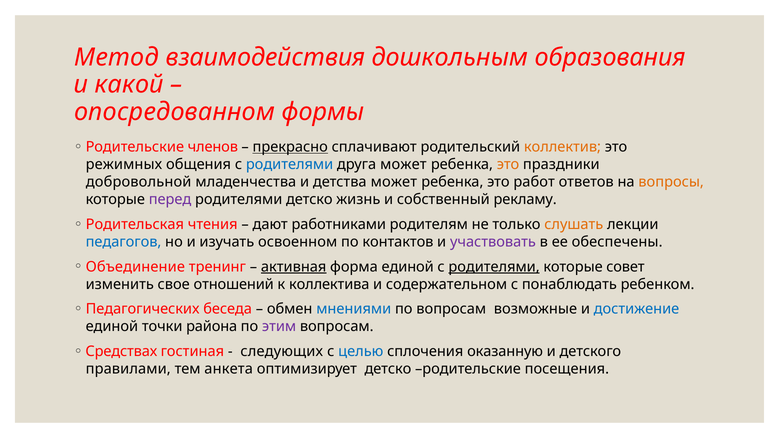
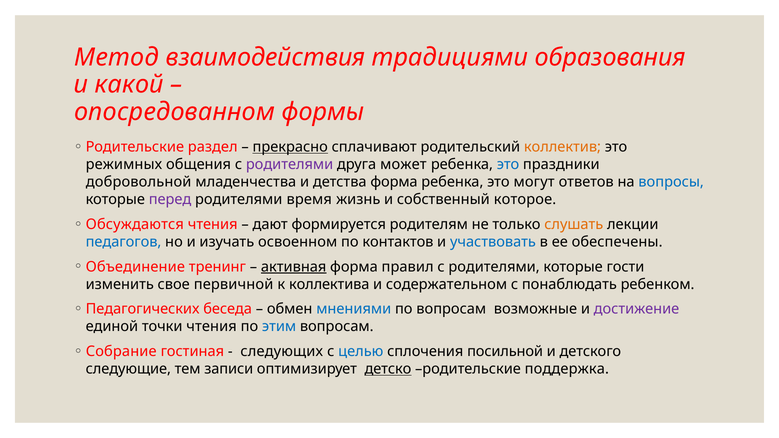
дошкольным: дошкольным -> традициями (450, 58)
членов: членов -> раздел (213, 147)
родителями colour: blue -> purple (290, 165)
это colour: orange -> blue (508, 165)
детства может: может -> форма (394, 182)
работ: работ -> могут (534, 182)
вопросы colour: orange -> blue (671, 182)
родителями детско: детско -> время (309, 200)
рекламу: рекламу -> которое (525, 200)
Родительская: Родительская -> Обсуждаются (135, 225)
работниками: работниками -> формируется (339, 225)
участвовать colour: purple -> blue (493, 242)
форма единой: единой -> правил (408, 267)
родителями underline: present -> none (494, 267)
совет: совет -> гости (625, 267)
отношений: отношений -> первичной (234, 284)
достижение colour: blue -> purple (636, 309)
точки района: района -> чтения (212, 327)
этим colour: purple -> blue (279, 327)
Средствах: Средствах -> Собрание (121, 352)
оказанную: оказанную -> посильной (505, 352)
правилами: правилами -> следующие (128, 369)
анкета: анкета -> записи (229, 369)
детско underline: none -> present (388, 369)
посещения: посещения -> поддержка (567, 369)
